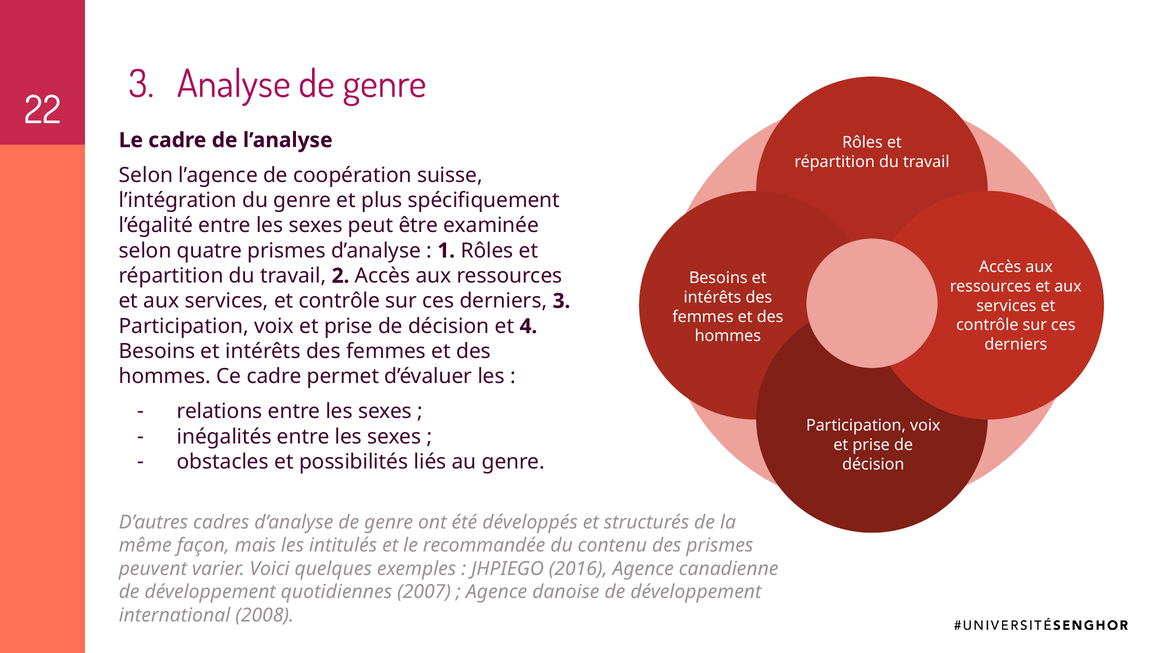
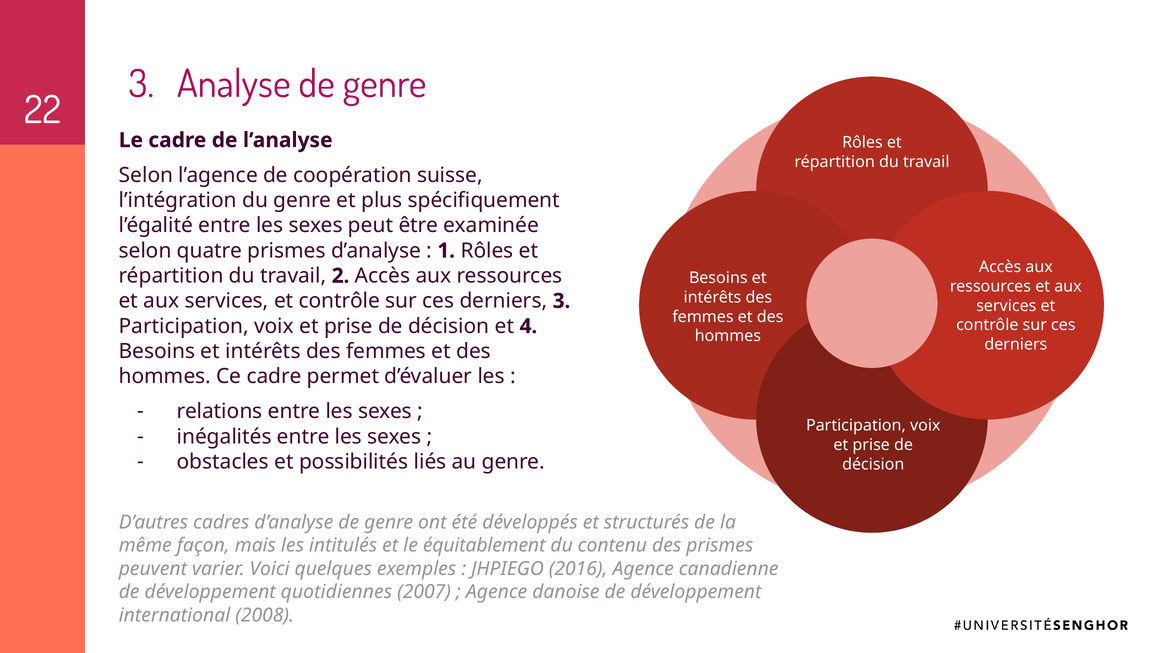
recommandée: recommandée -> équitablement (484, 546)
